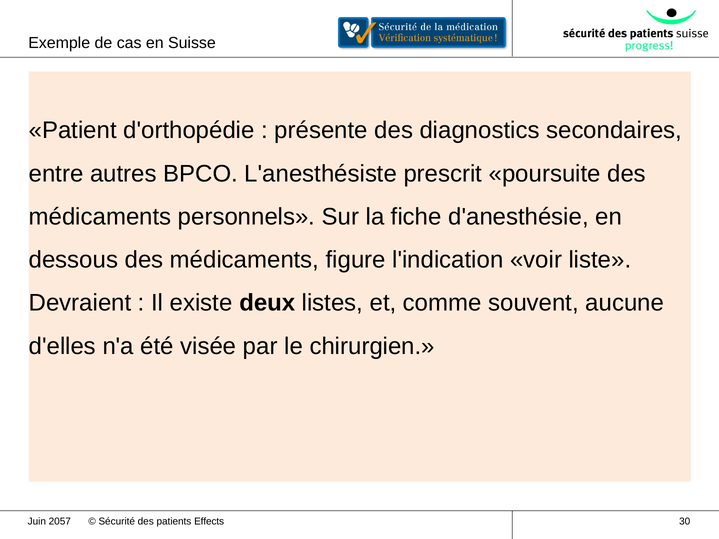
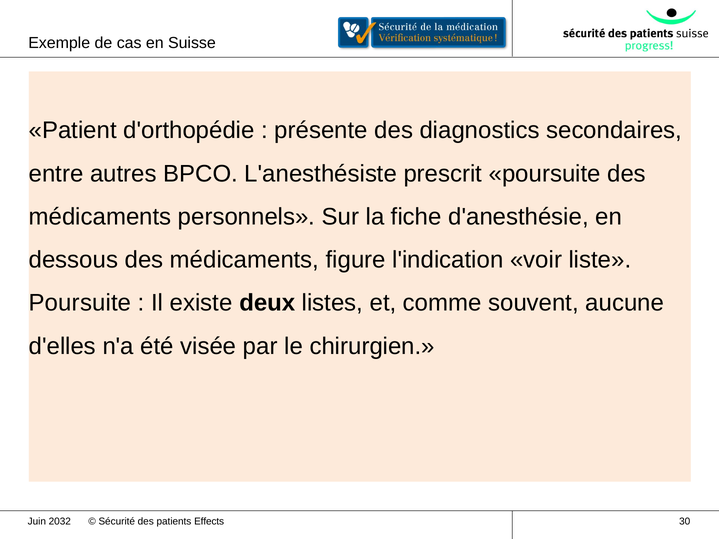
Devraient: Devraient -> Poursuite (80, 303)
2057: 2057 -> 2032 (60, 522)
